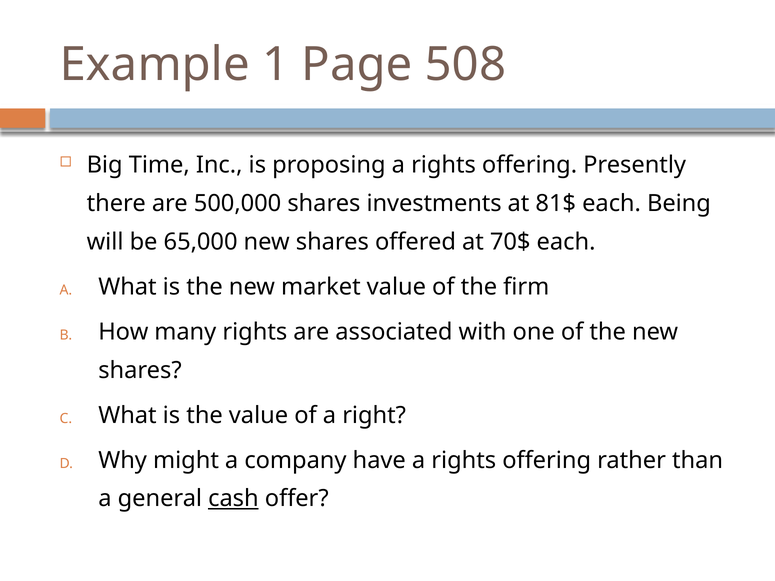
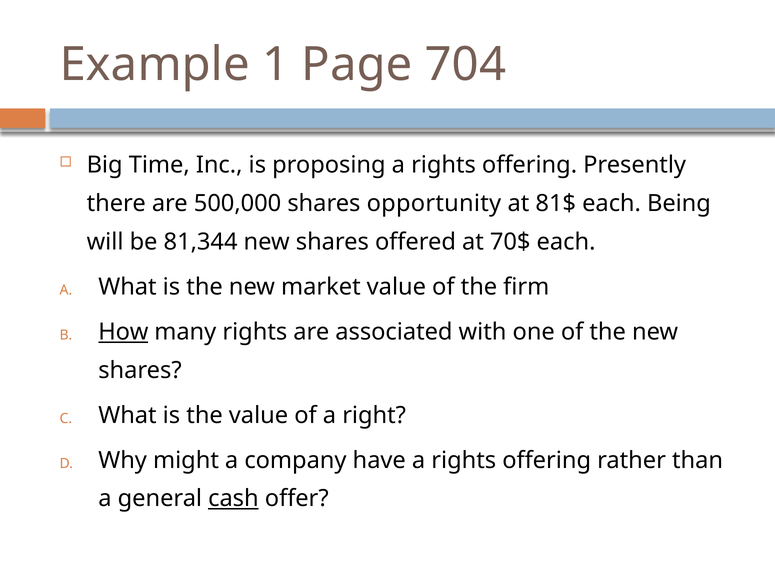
508: 508 -> 704 (465, 65)
investments: investments -> opportunity (434, 204)
65,000: 65,000 -> 81,344 (201, 242)
How underline: none -> present (123, 332)
